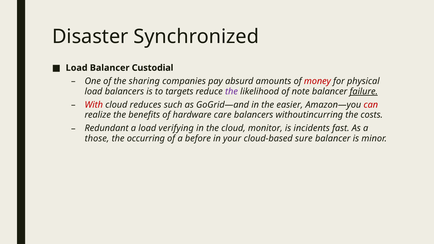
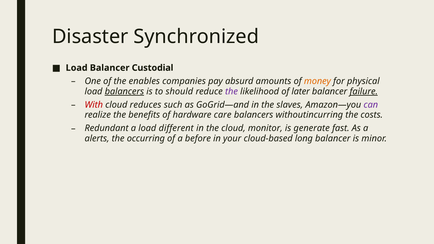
sharing: sharing -> enables (144, 81)
money colour: red -> orange (317, 81)
balancers underline: none -> present (124, 91)
targets: targets -> should (179, 91)
note: note -> later (301, 91)
easier: easier -> slaves (290, 105)
can colour: red -> purple (371, 105)
verifying: verifying -> different (176, 128)
incidents: incidents -> generate (312, 128)
those: those -> alerts (97, 139)
sure: sure -> long (304, 139)
